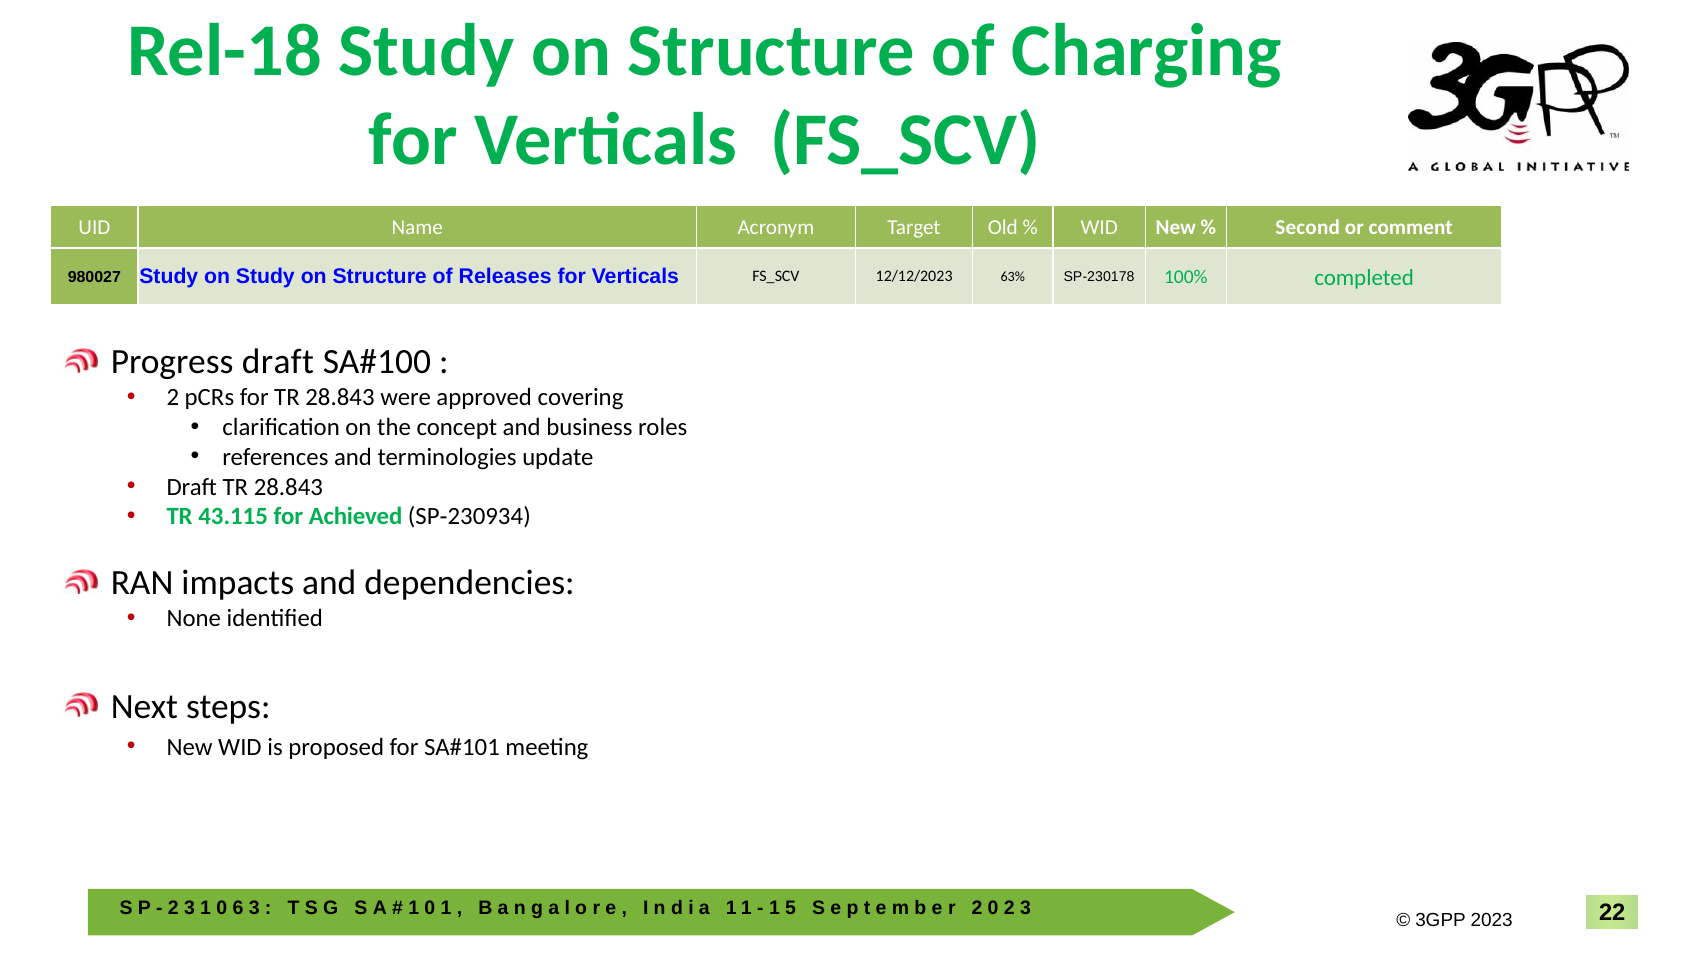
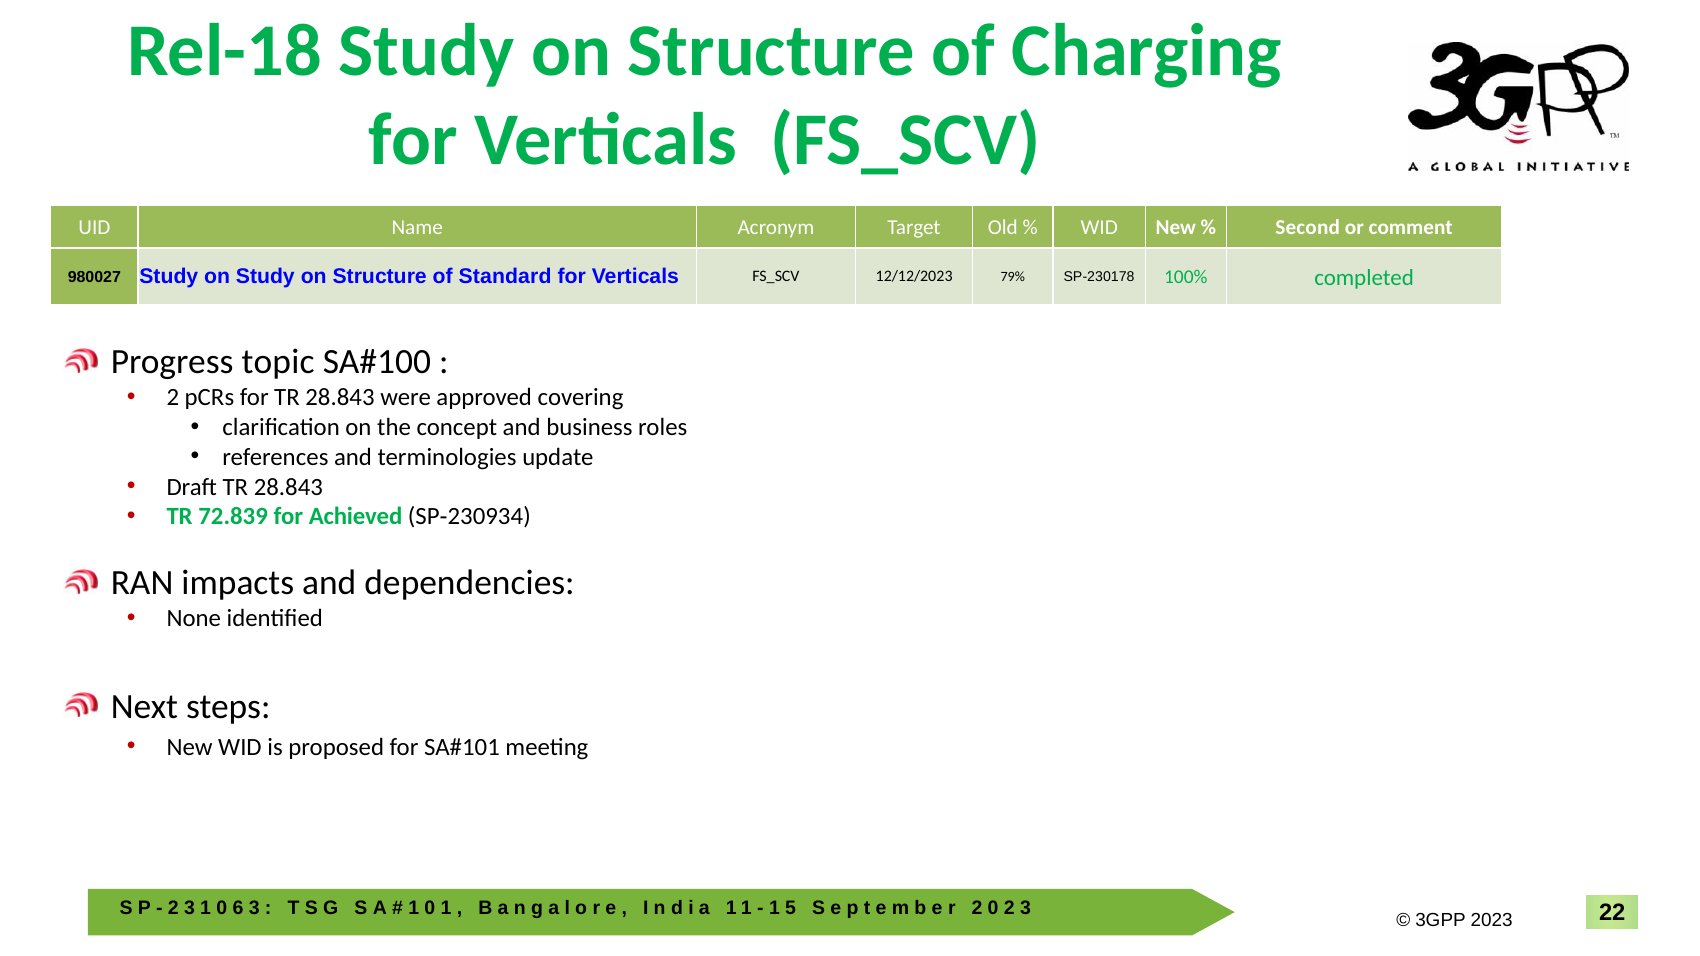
Releases: Releases -> Standard (505, 277)
63%: 63% -> 79% (1013, 277)
Progress draft: draft -> topic (278, 362)
43.115: 43.115 -> 72.839 (233, 517)
